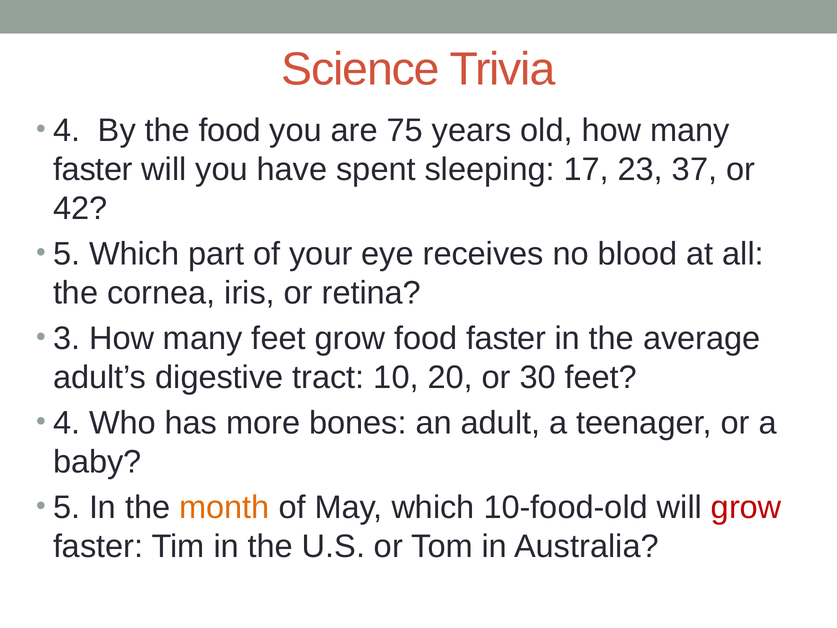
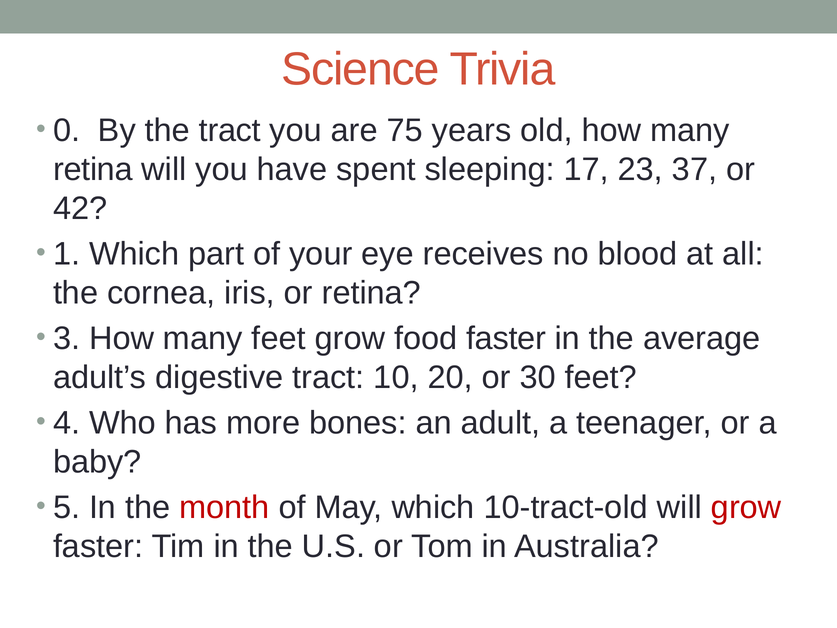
4: 4 -> 0 (67, 131)
the food: food -> tract (230, 131)
faster: faster -> retina (93, 170)
5: 5 -> 1 (67, 254)
month colour: orange -> red (224, 508)
10-food-old: 10-food-old -> 10-tract-old (566, 508)
